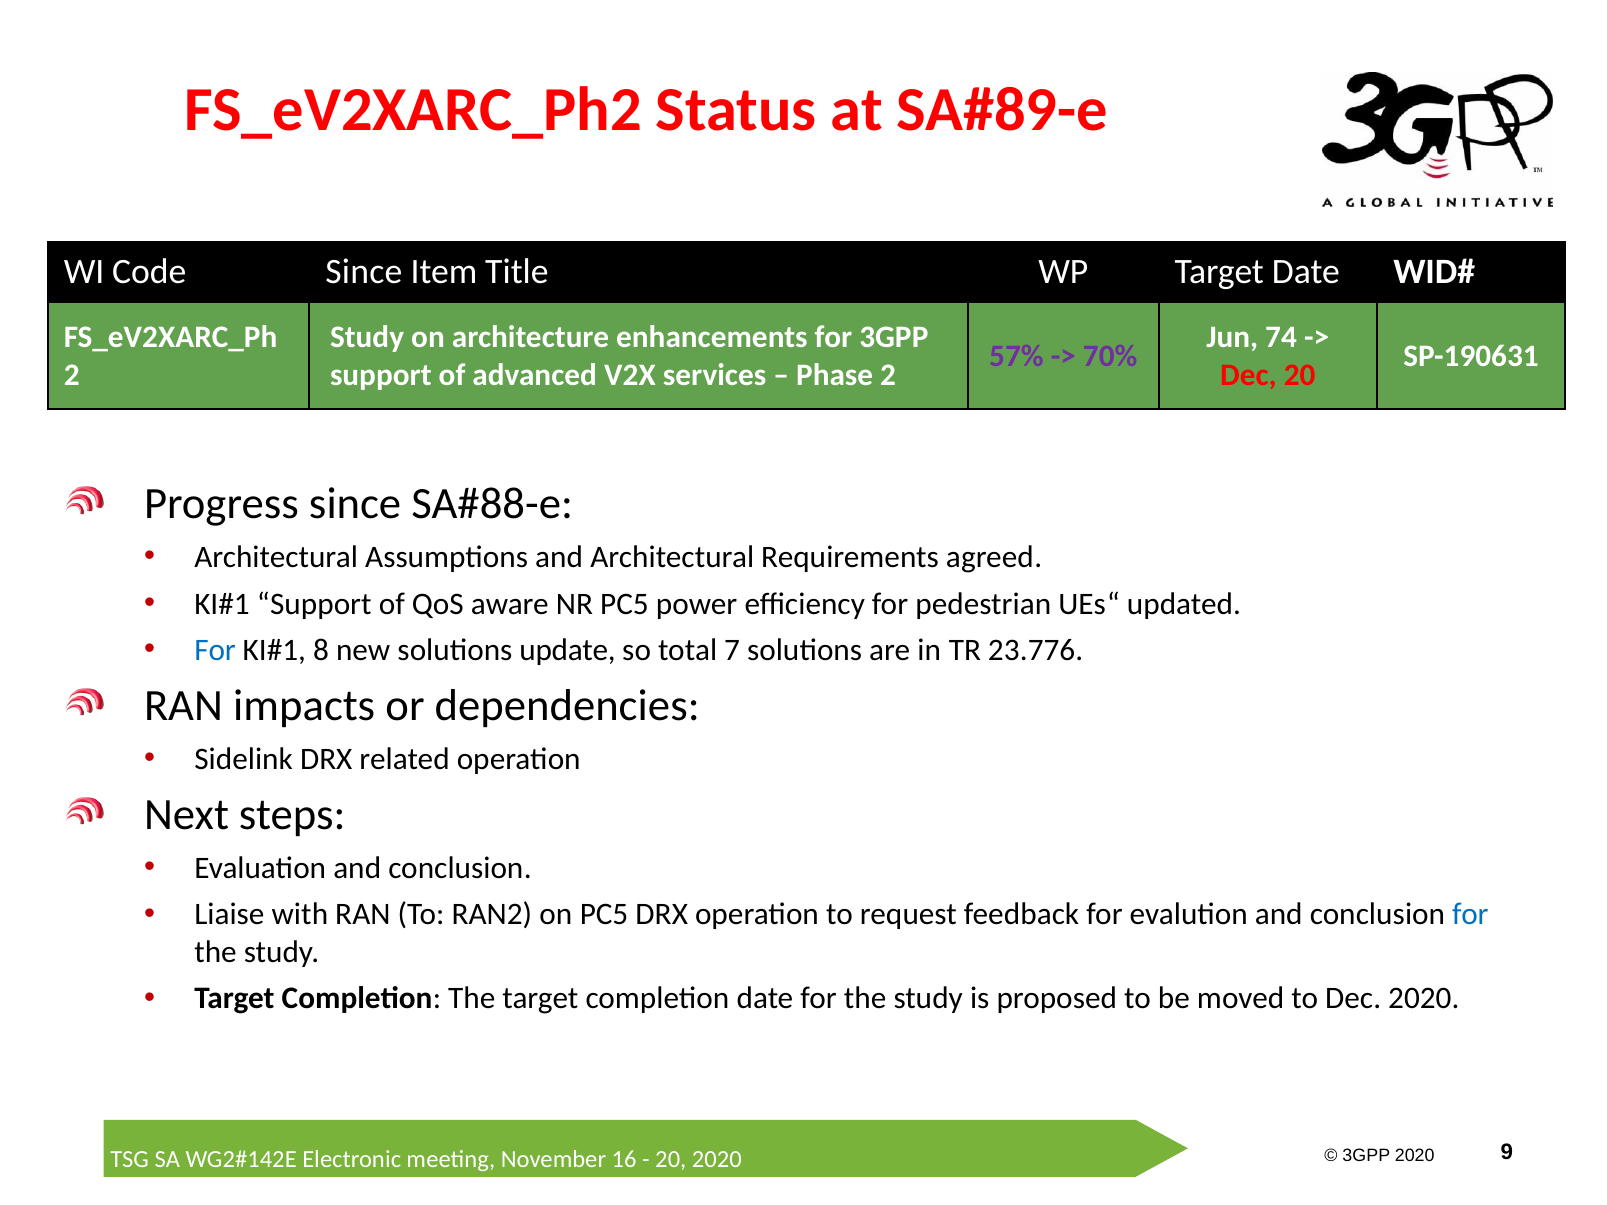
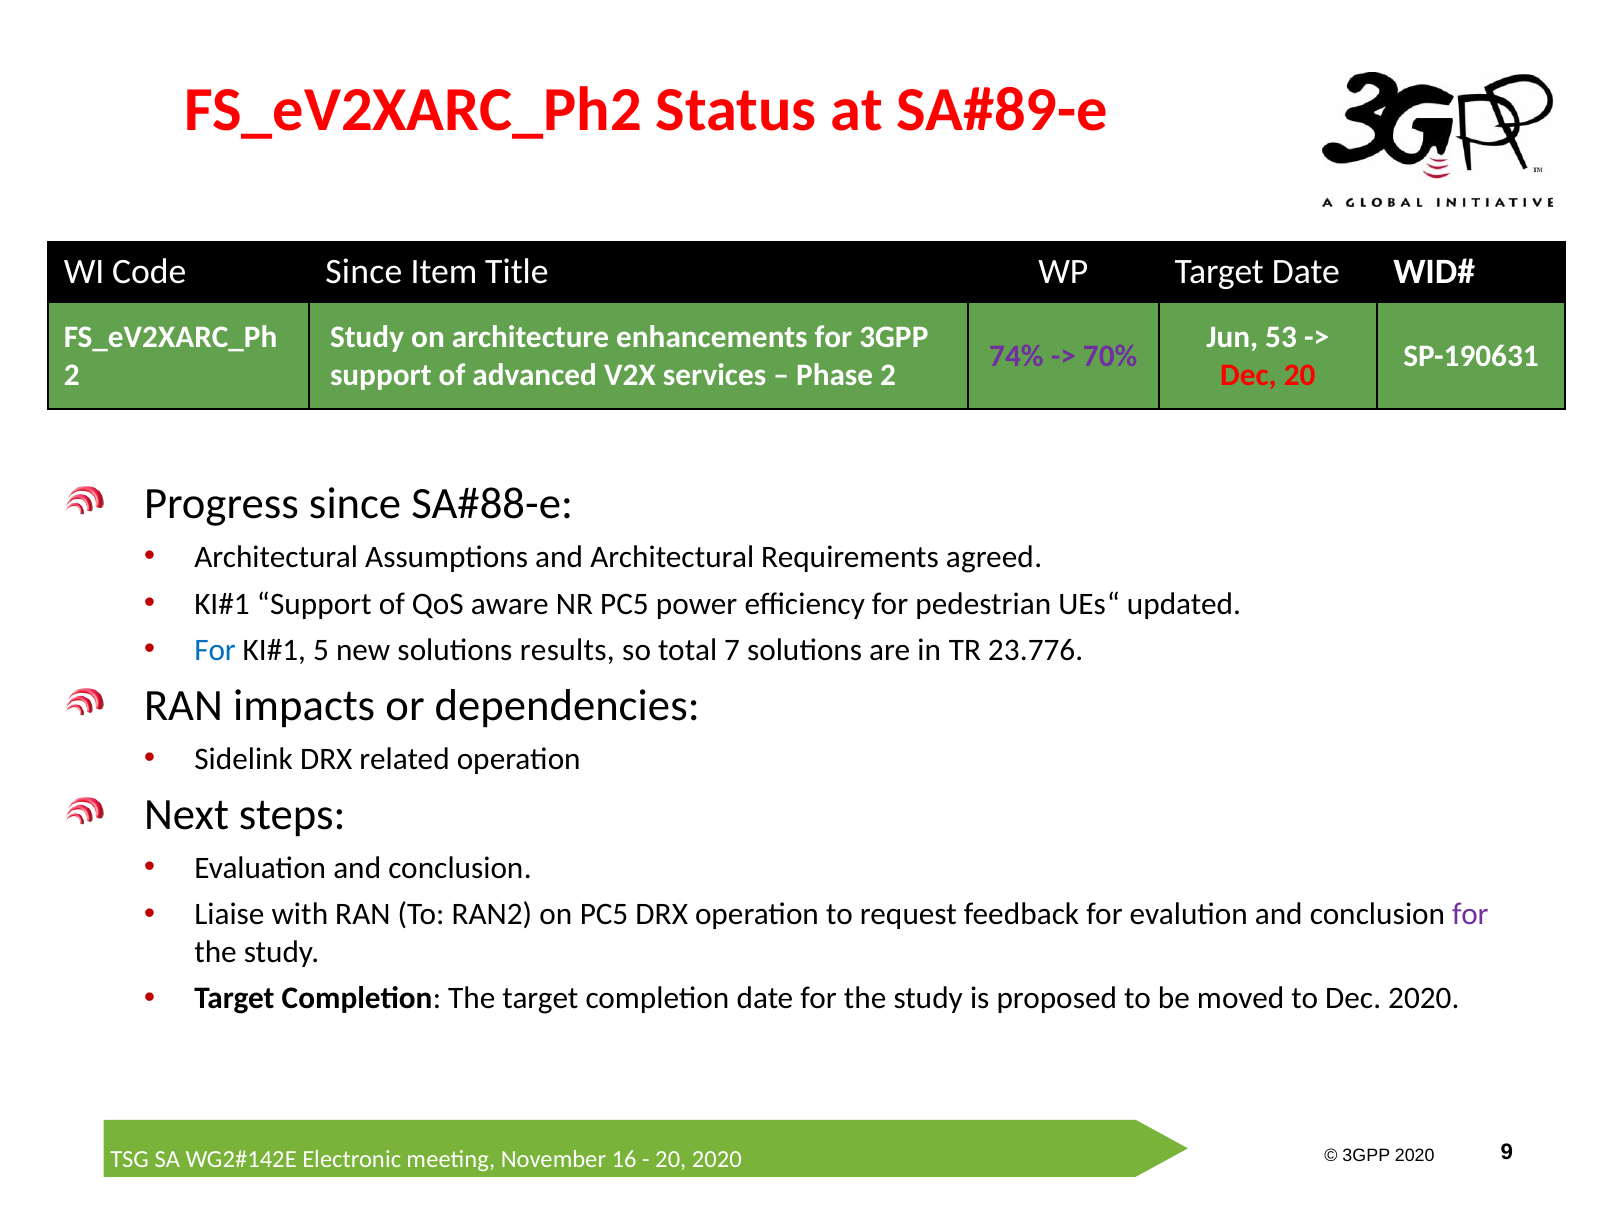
74: 74 -> 53 (1281, 337)
57%: 57% -> 74% (1016, 356)
8: 8 -> 5 (321, 650)
update: update -> results (567, 650)
for colour: blue -> purple (1470, 915)
